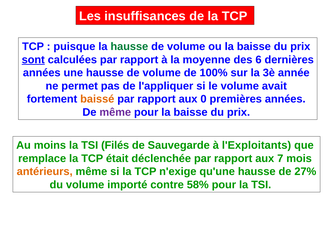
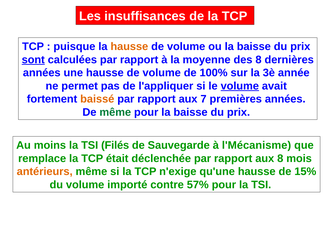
hausse colour: green -> orange (129, 47)
des 6: 6 -> 8 (259, 60)
volume underline: none -> present (240, 86)
0: 0 -> 7 (204, 99)
même colour: purple -> green (115, 112)
l'Exploitants: l'Exploitants -> l'Mécanisme (257, 145)
aux 7: 7 -> 8 (280, 158)
27%: 27% -> 15% (305, 172)
58%: 58% -> 57% (198, 185)
